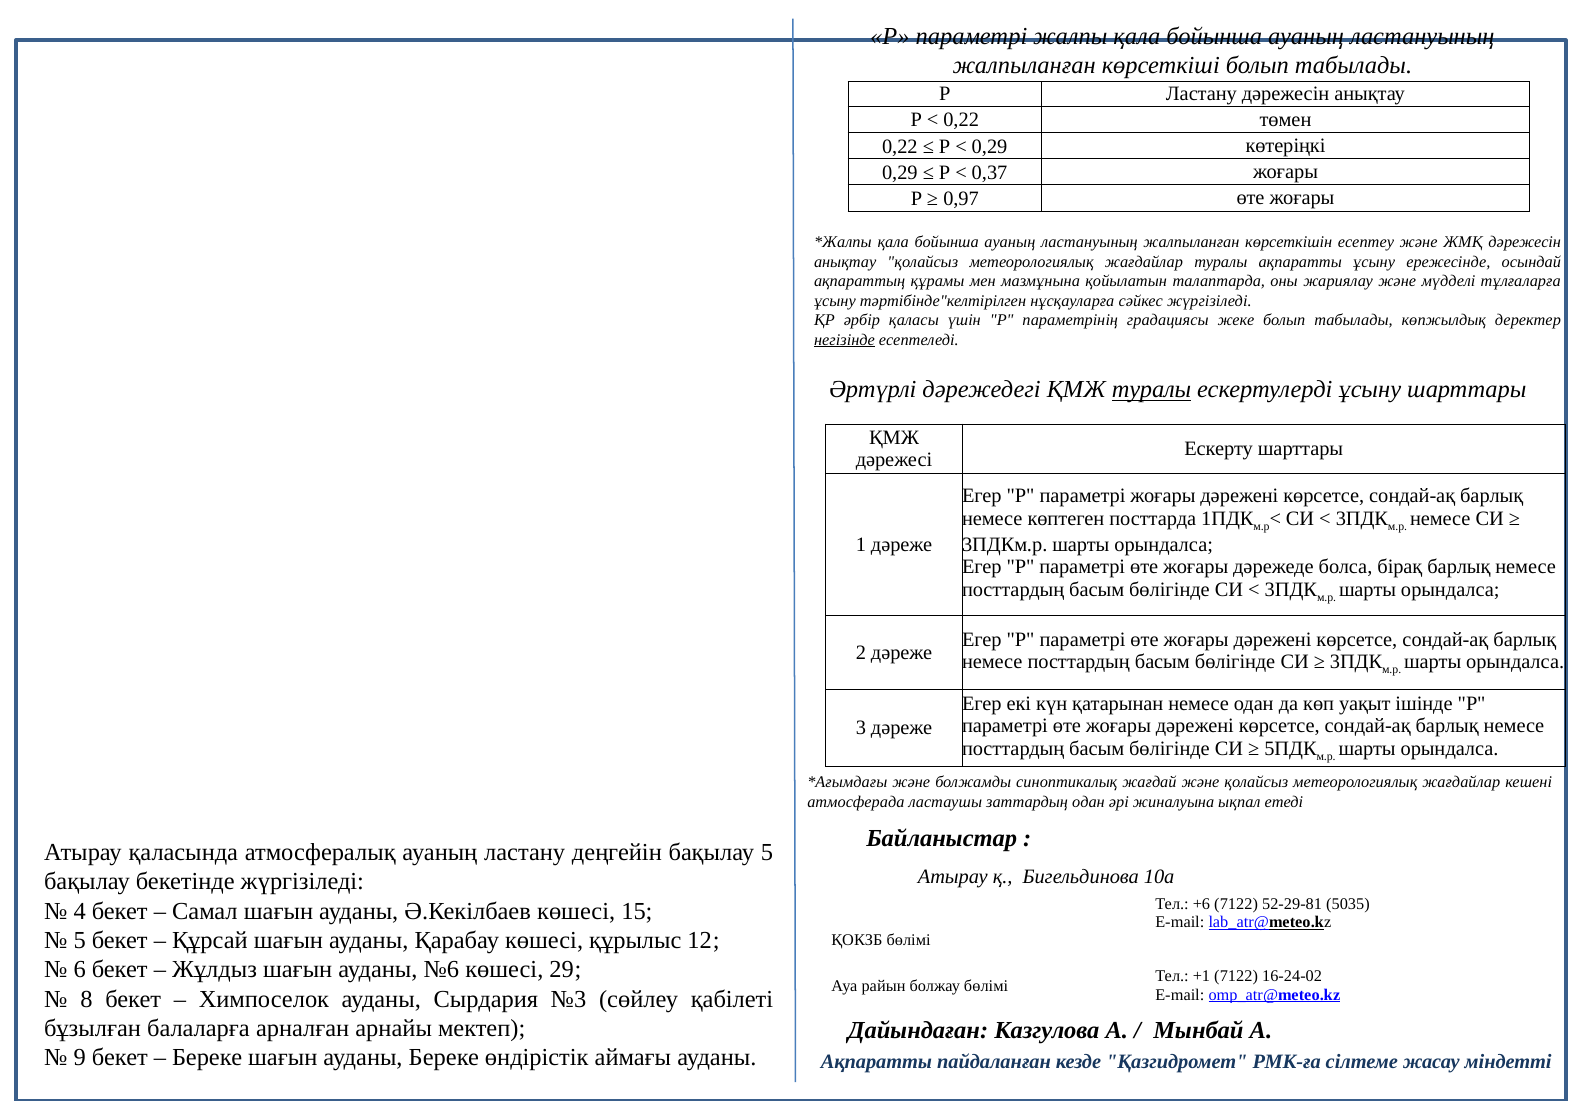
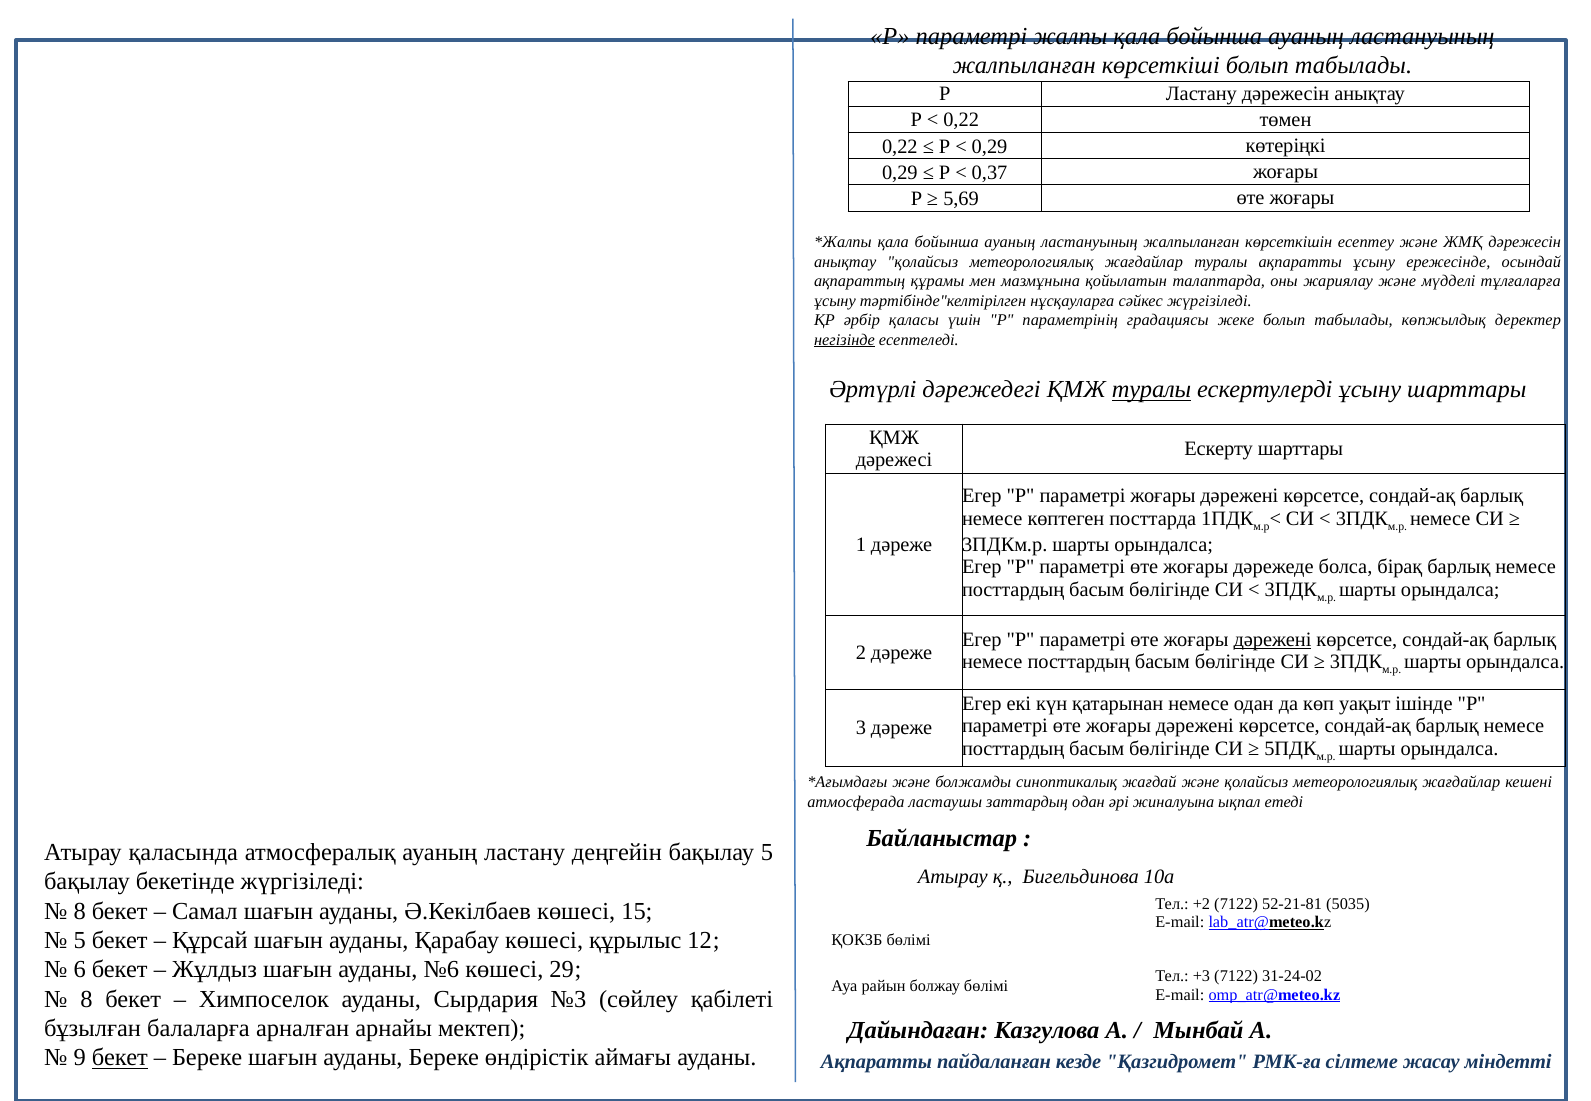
0,97: 0,97 -> 5,69 (961, 199)
дәрежені underline: none -> present (1273, 640)
+6: +6 -> +2 (1201, 904)
52-29-81: 52-29-81 -> 52-21-81 (1292, 904)
4: 4 -> 8 (80, 911)
+1: +1 -> +3 (1201, 977)
16-24-02: 16-24-02 -> 31-24-02 (1292, 977)
бекет underline: none -> present (120, 1058)
